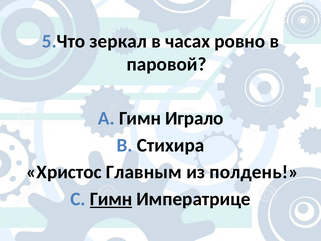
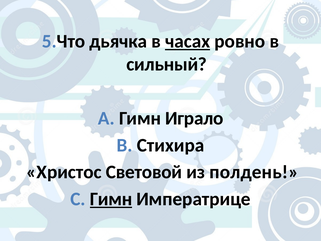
зеркал: зеркал -> дьячка (118, 41)
часах underline: none -> present (188, 41)
паровой: паровой -> сильный (167, 64)
Главным: Главным -> Световой (144, 172)
